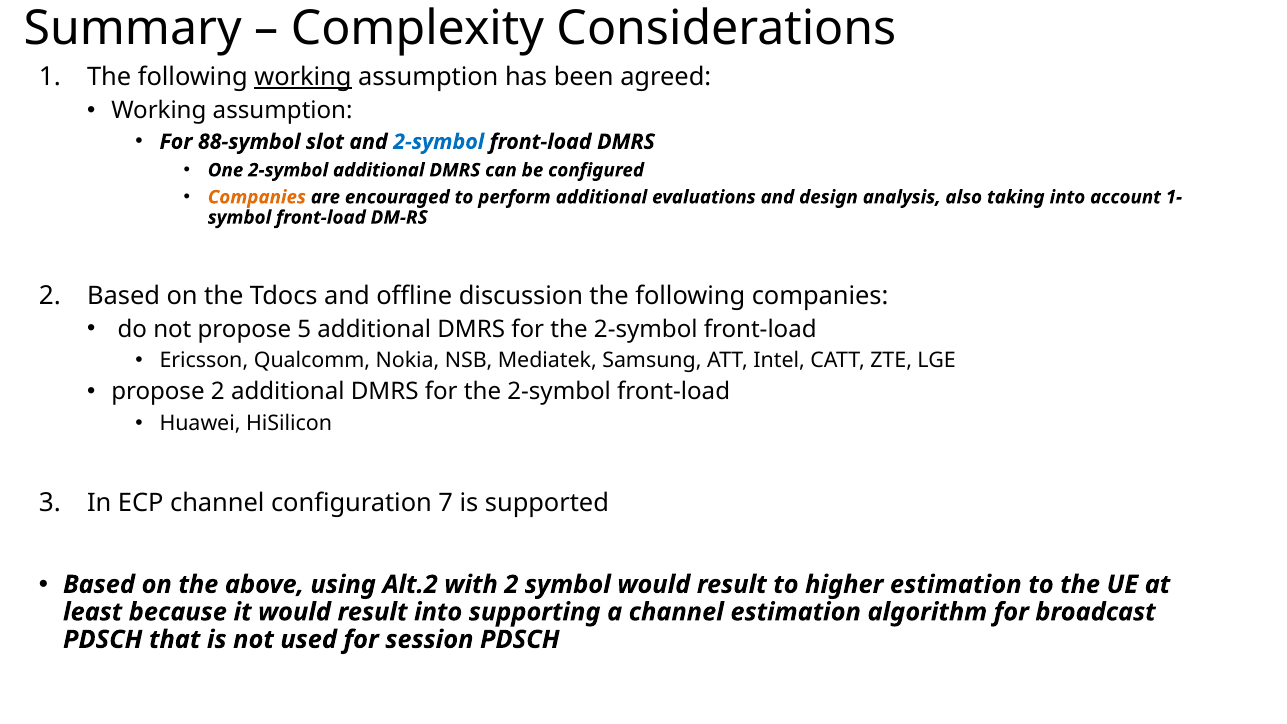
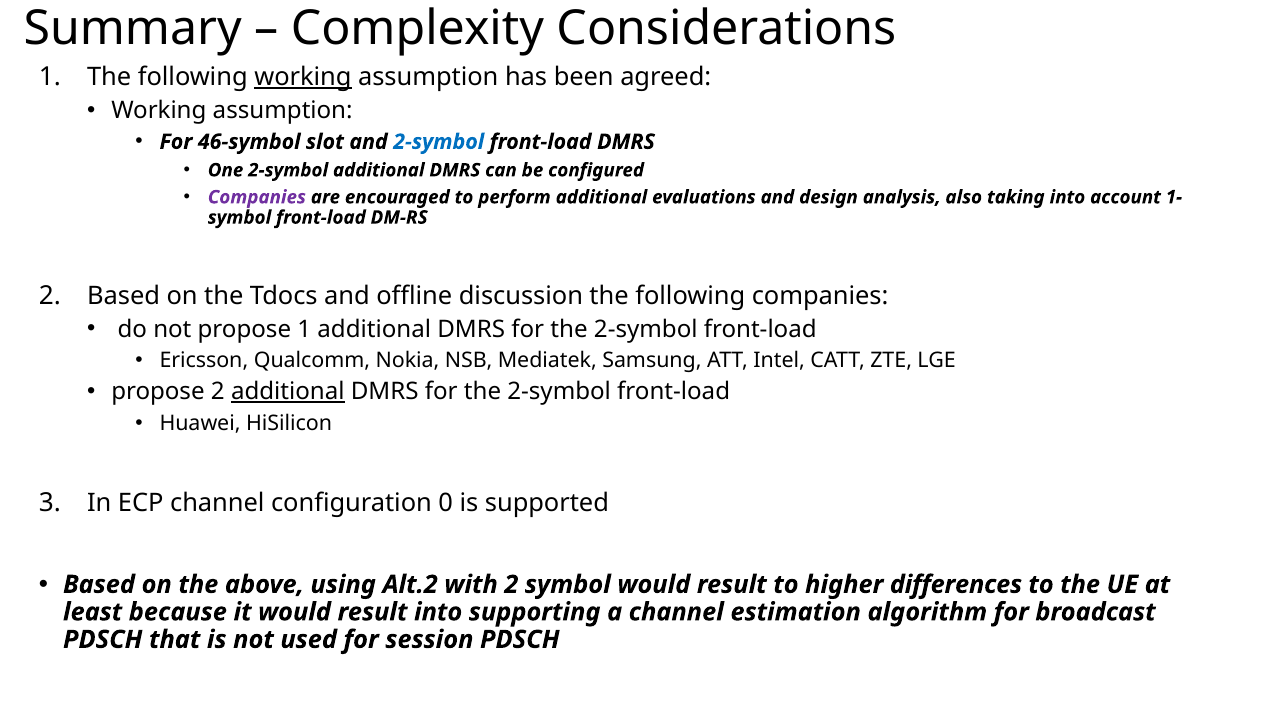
88-symbol: 88-symbol -> 46-symbol (249, 142)
Companies colour: orange -> purple (257, 197)
propose 5: 5 -> 1 (304, 329)
additional underline: none -> present (288, 392)
7: 7 -> 0 (446, 503)
higher estimation: estimation -> differences (956, 584)
